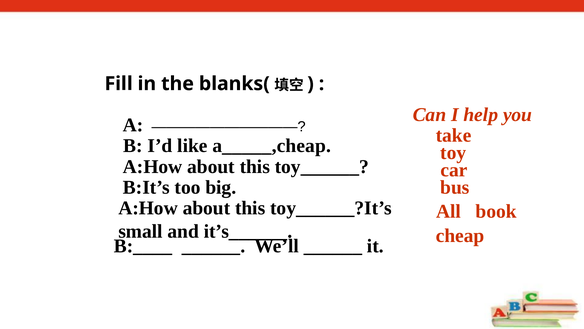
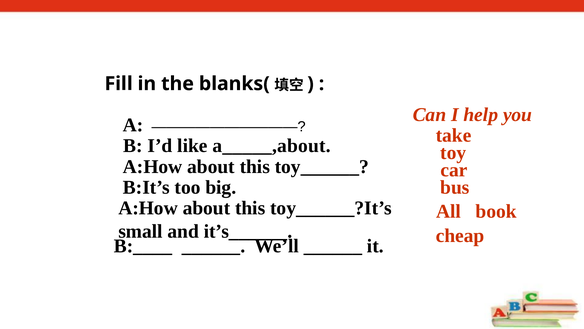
a_____,cheap: a_____,cheap -> a_____,about (272, 146)
